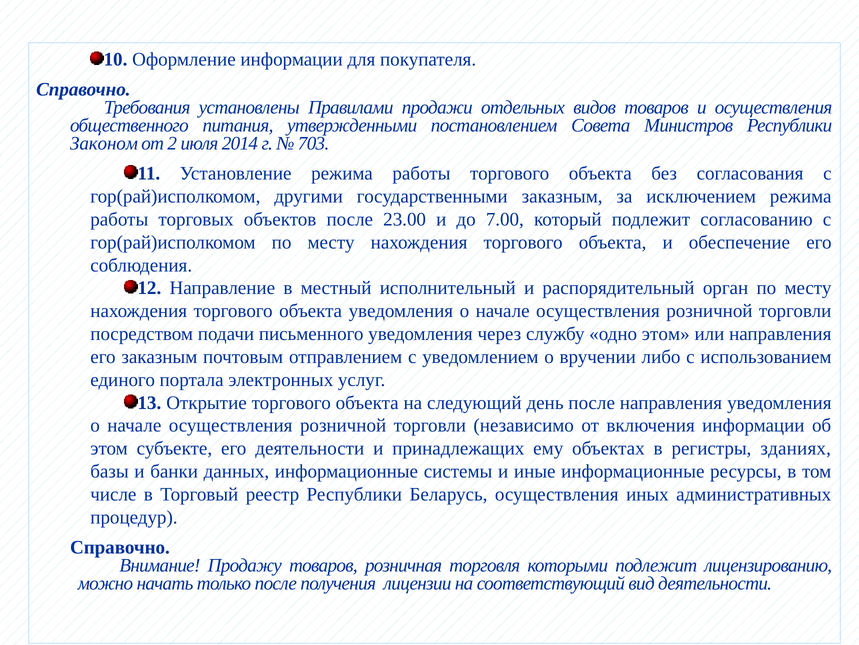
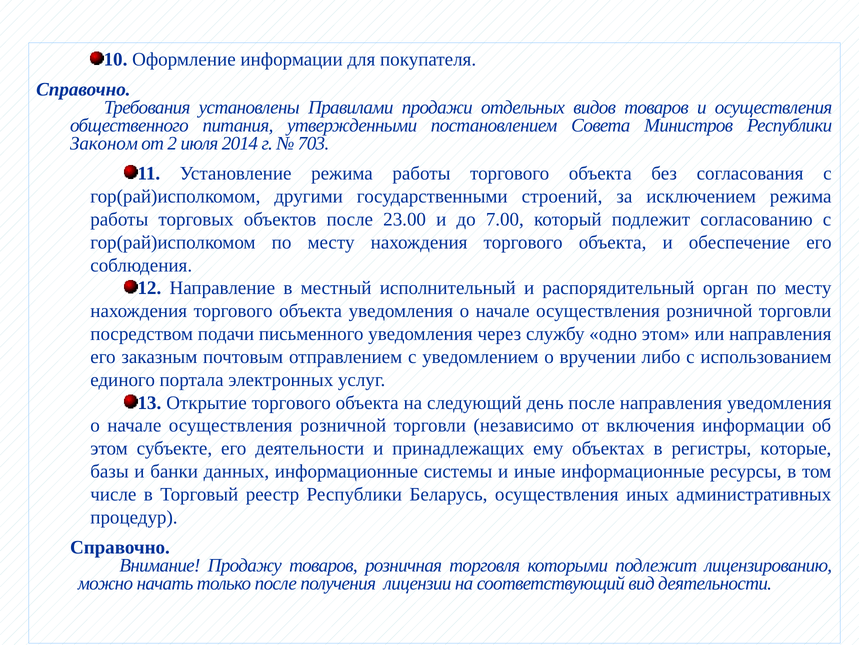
государственными заказным: заказным -> строений (562, 196)
зданиях: зданиях -> которые (796, 448)
